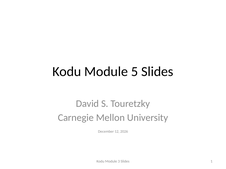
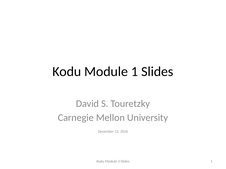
Module 5: 5 -> 1 (135, 72)
